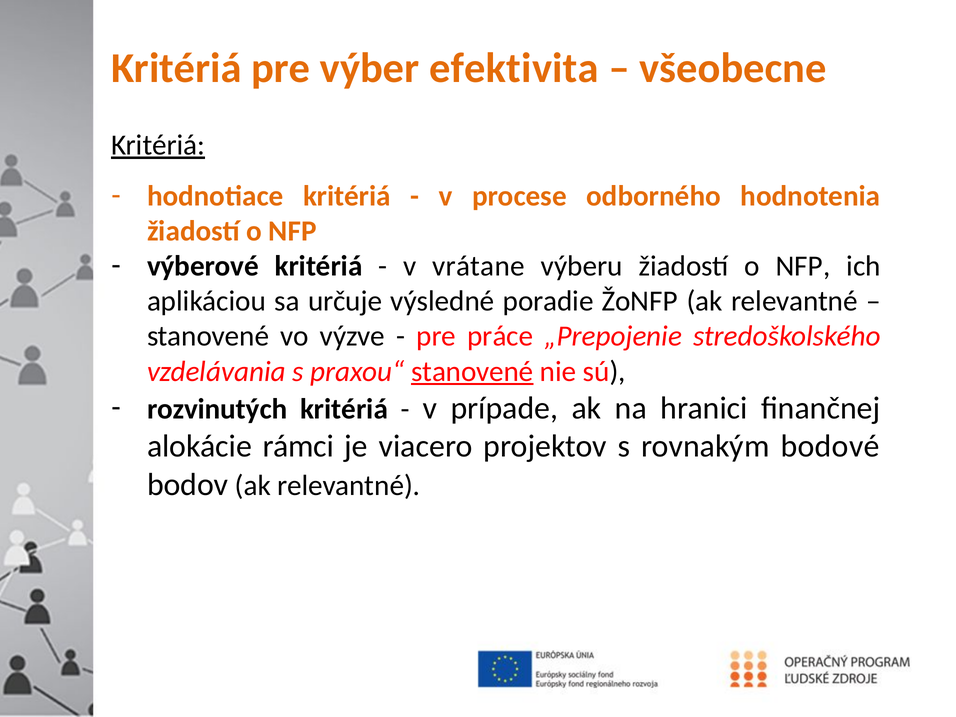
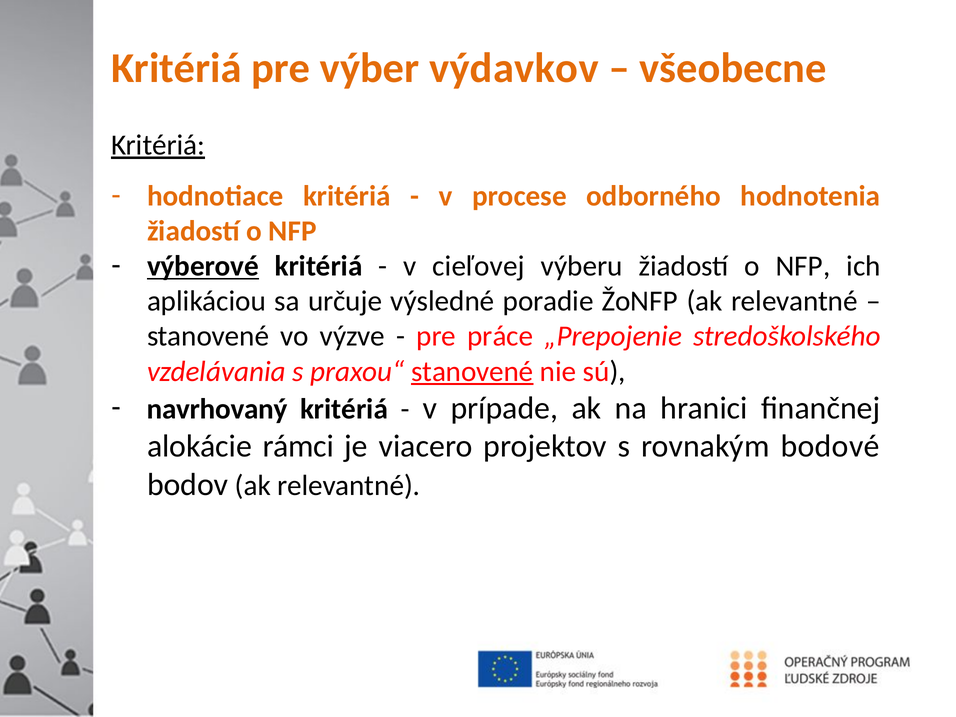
efektivita: efektivita -> výdavkov (514, 68)
výberové underline: none -> present (203, 266)
vrátane: vrátane -> cieľovej (479, 266)
rozvinutých: rozvinutých -> navrhovaný (217, 409)
